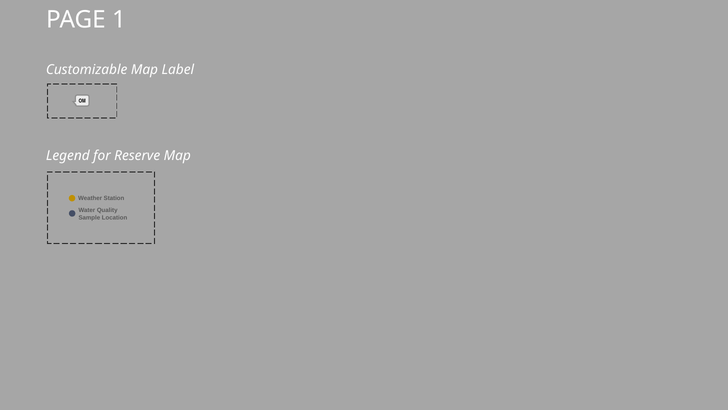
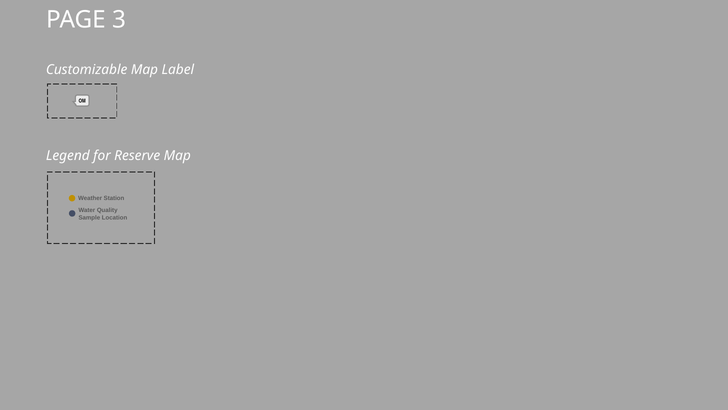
1: 1 -> 3 (119, 20)
